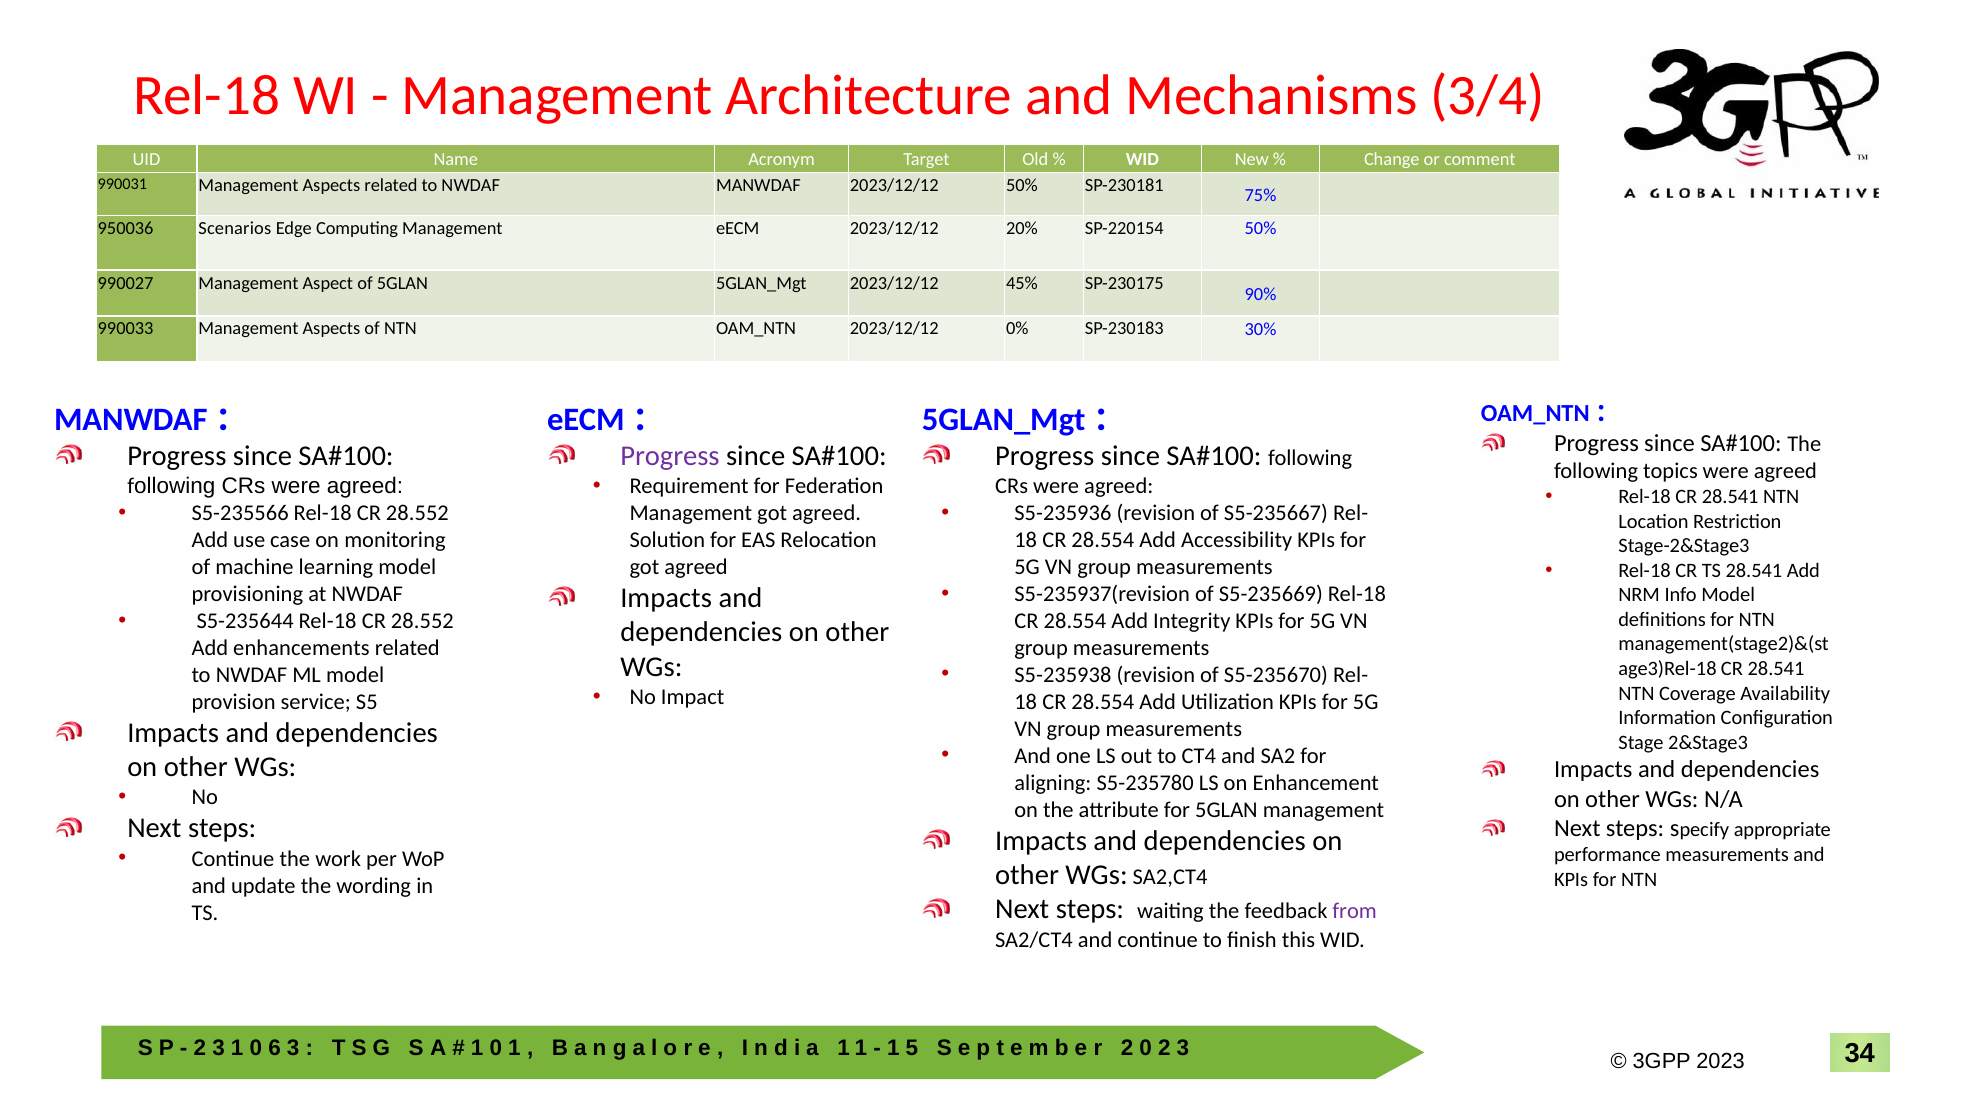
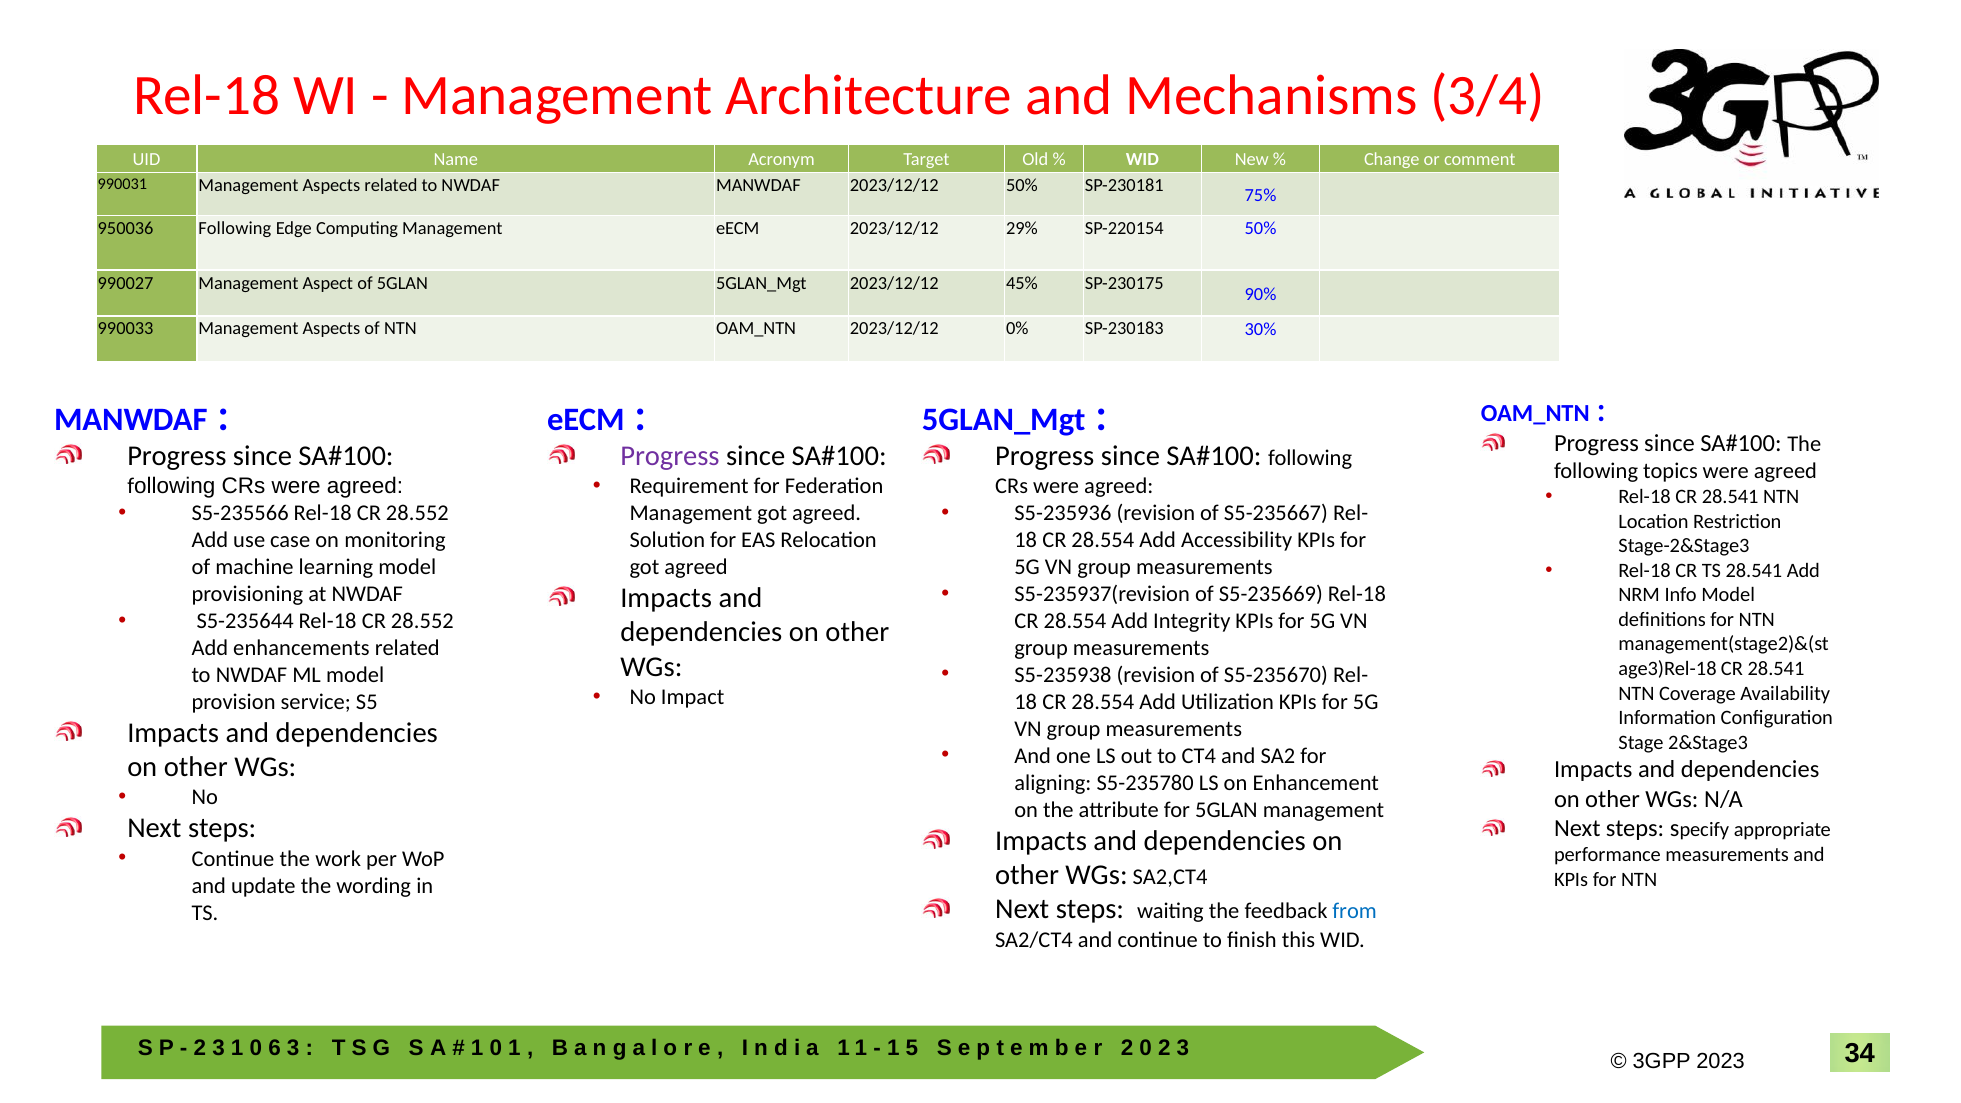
950036 Scenarios: Scenarios -> Following (235, 228)
20%: 20% -> 29% (1022, 228)
from colour: purple -> blue (1355, 912)
